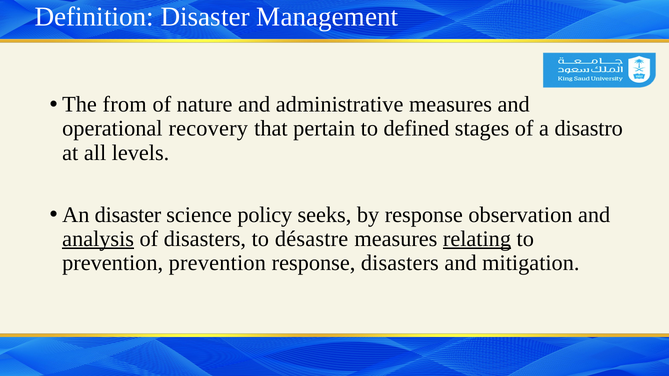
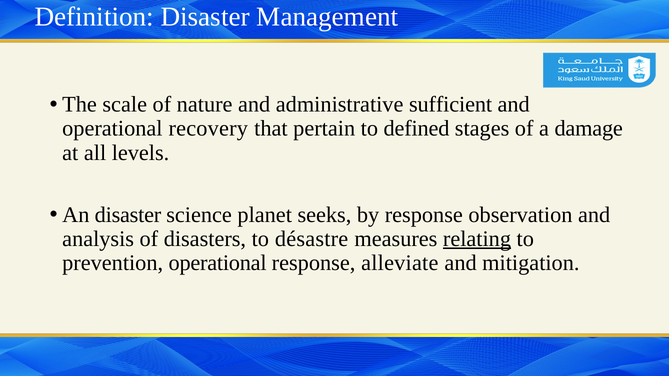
from: from -> scale (125, 105)
administrative measures: measures -> sufficient (451, 105)
disastro: disastro -> damage (589, 129)
policy: policy -> planet (265, 215)
analysis underline: present -> none (98, 239)
prevention prevention: prevention -> operational (218, 263)
response disasters: disasters -> alleviate (400, 263)
